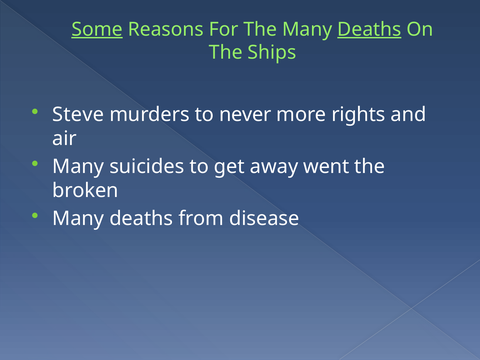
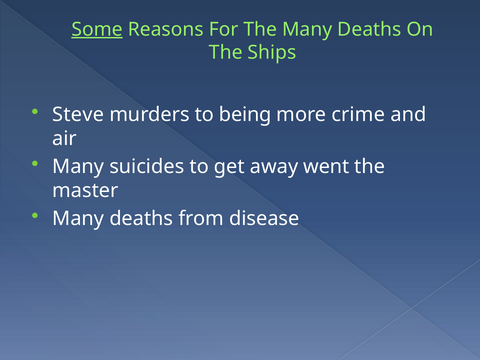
Deaths underline: present -> none (369, 29)
never: never -> being (245, 115)
rights: rights -> crime (358, 115)
broken: broken -> master (85, 191)
